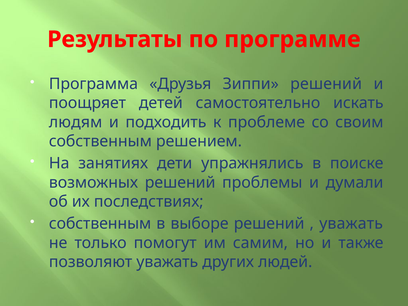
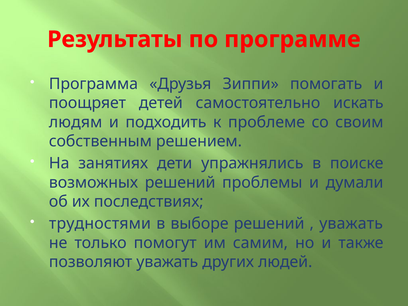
Зиппи решений: решений -> помогать (326, 84)
собственным: собственным -> трудностями (100, 224)
